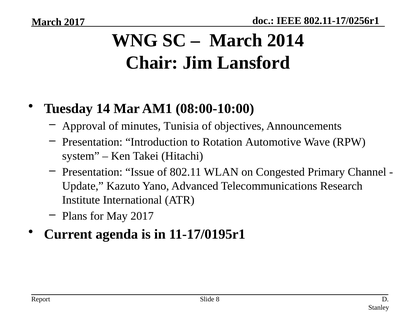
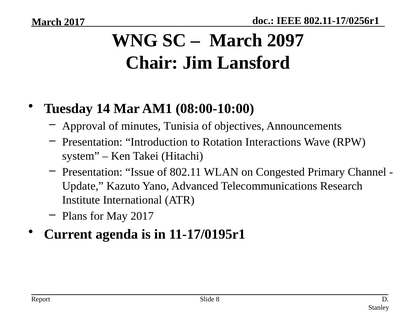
2014: 2014 -> 2097 (286, 40)
Automotive: Automotive -> Interactions (273, 142)
